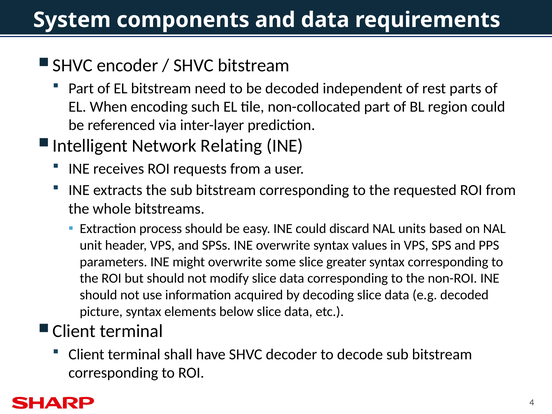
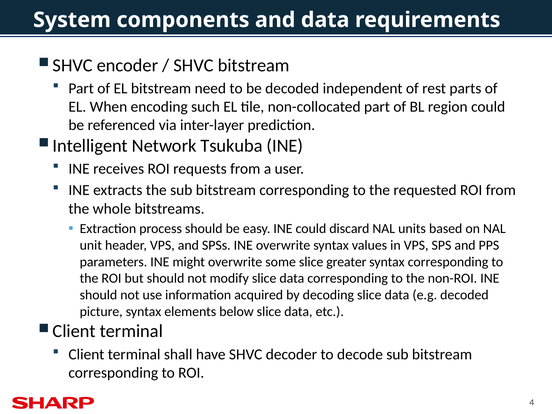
Relating: Relating -> Tsukuba (232, 146)
